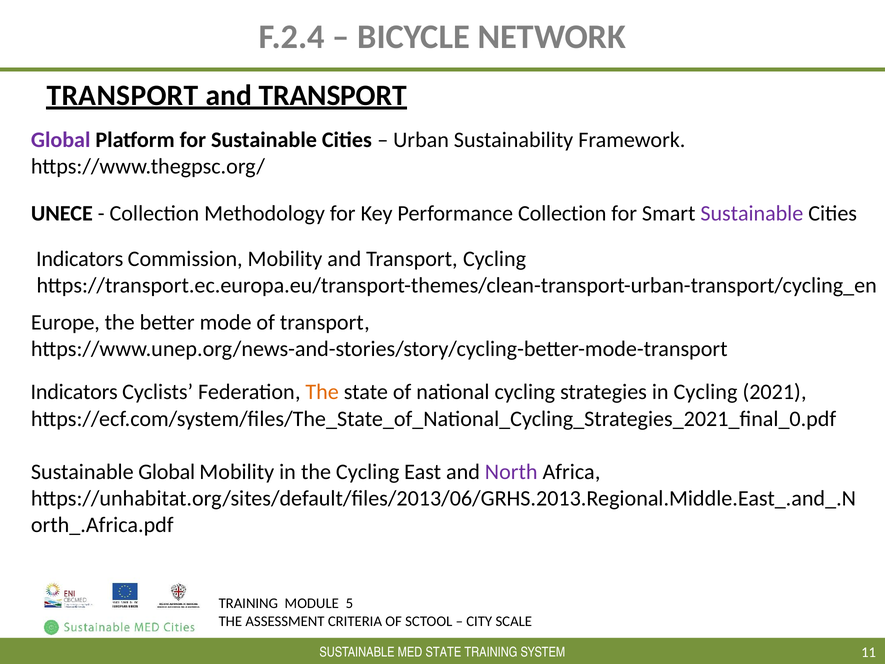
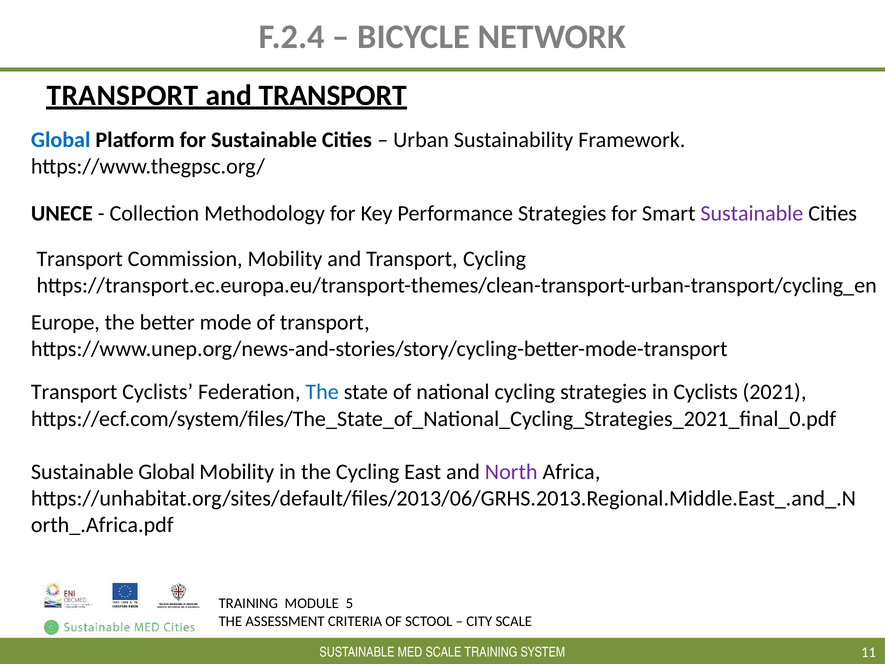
Global colour: purple -> blue (61, 140)
Performance Collection: Collection -> Strategies (562, 214)
Indicators: Indicators -> Transport (80, 259)
Indicators: Indicators -> Transport (74, 392)
The colour: orange -> blue (322, 392)
in Cycling: Cycling -> Cyclists (706, 392)
STATE: STATE -> SCALE (443, 652)
